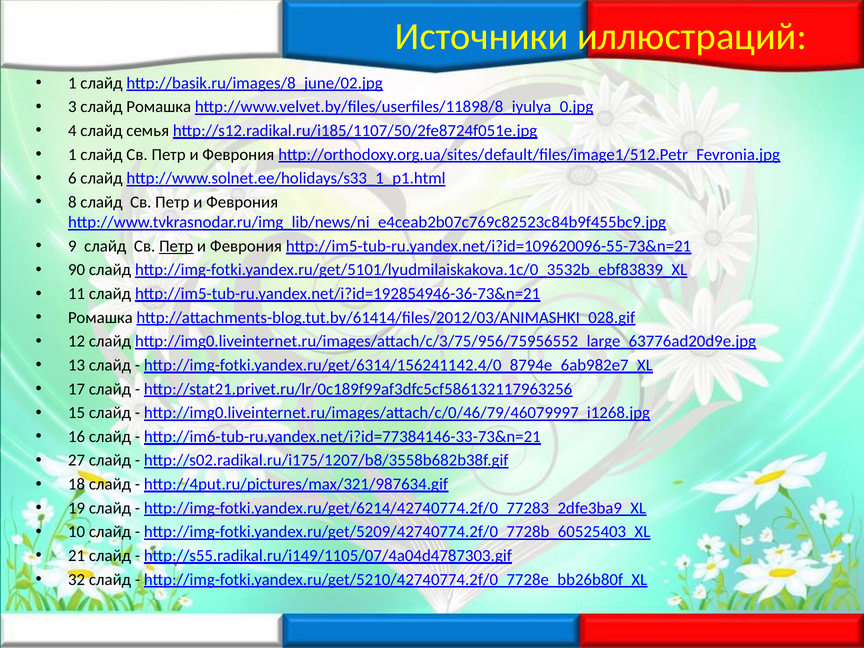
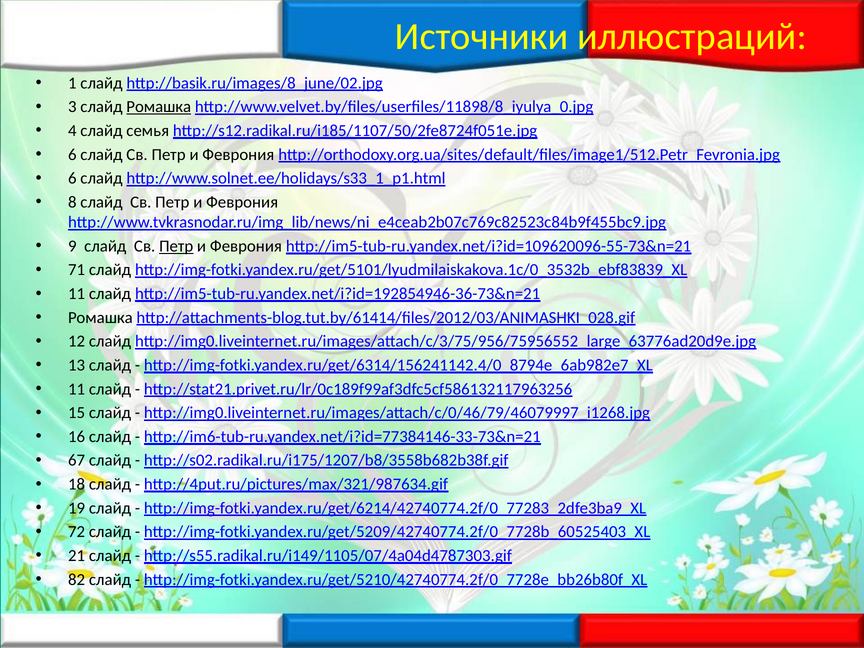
Ромашка underline: none -> present (159, 107)
1: 1 -> 6 (72, 154)
90: 90 -> 71 (77, 270)
17: 17 -> 11 (77, 389)
27: 27 -> 67 (77, 460)
10: 10 -> 72 (77, 532)
32: 32 -> 82 (77, 579)
